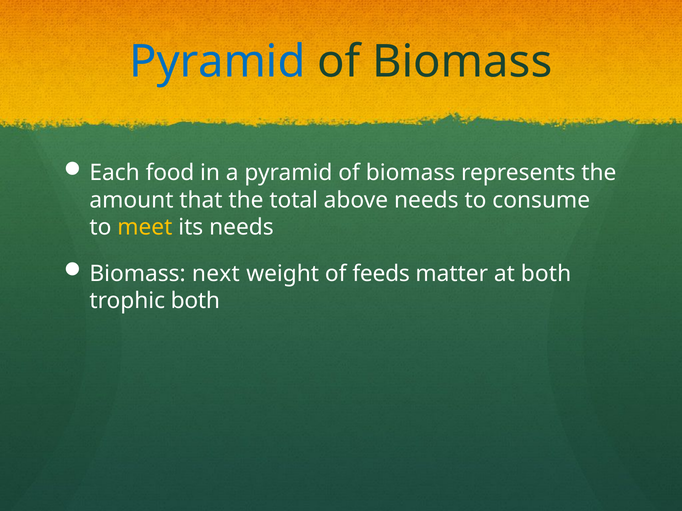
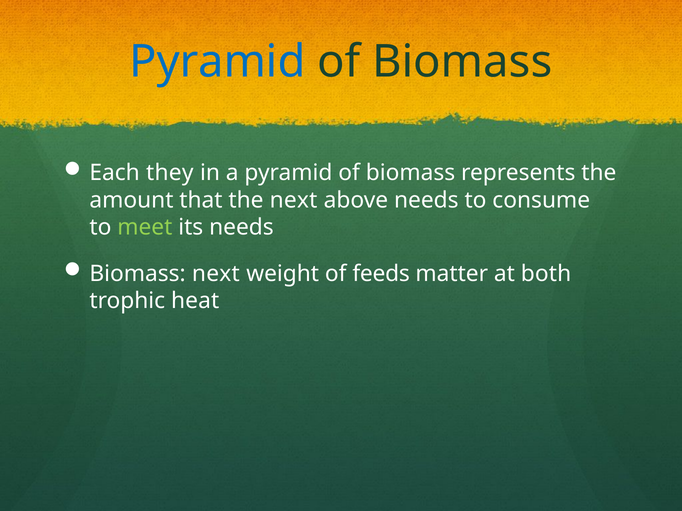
food: food -> they (170, 173)
the total: total -> next (294, 200)
meet colour: yellow -> light green (145, 228)
trophic both: both -> heat (195, 301)
